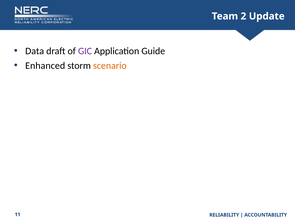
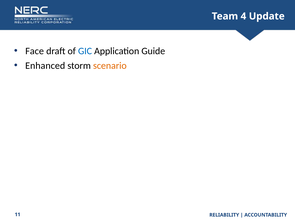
2: 2 -> 4 (243, 16)
Data: Data -> Face (35, 51)
GIC colour: purple -> blue (85, 51)
